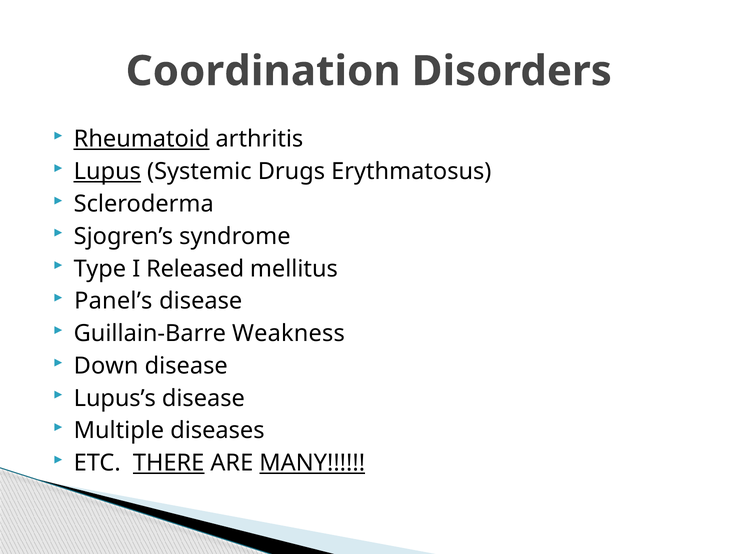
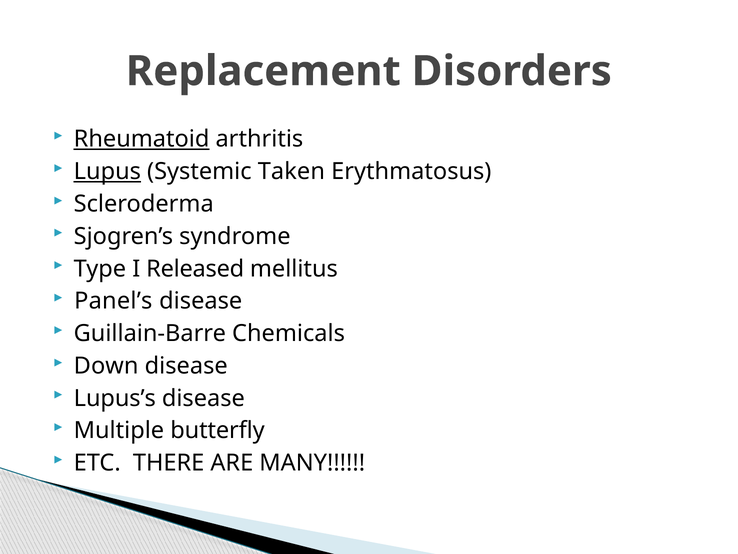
Coordination: Coordination -> Replacement (263, 71)
Drugs: Drugs -> Taken (291, 171)
Weakness: Weakness -> Chemicals (289, 333)
diseases: diseases -> butterfly (218, 430)
THERE underline: present -> none (169, 463)
MANY underline: present -> none (312, 463)
